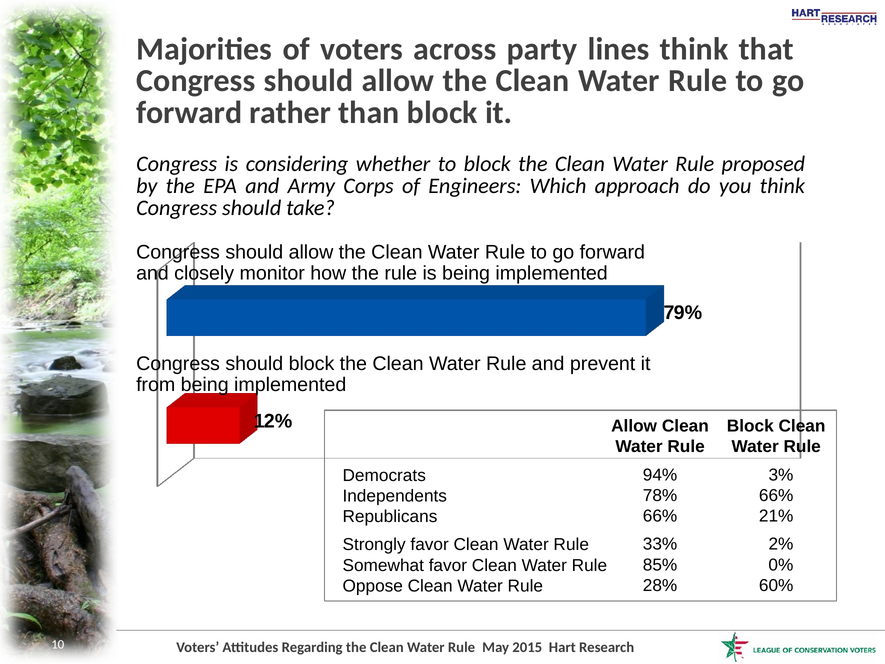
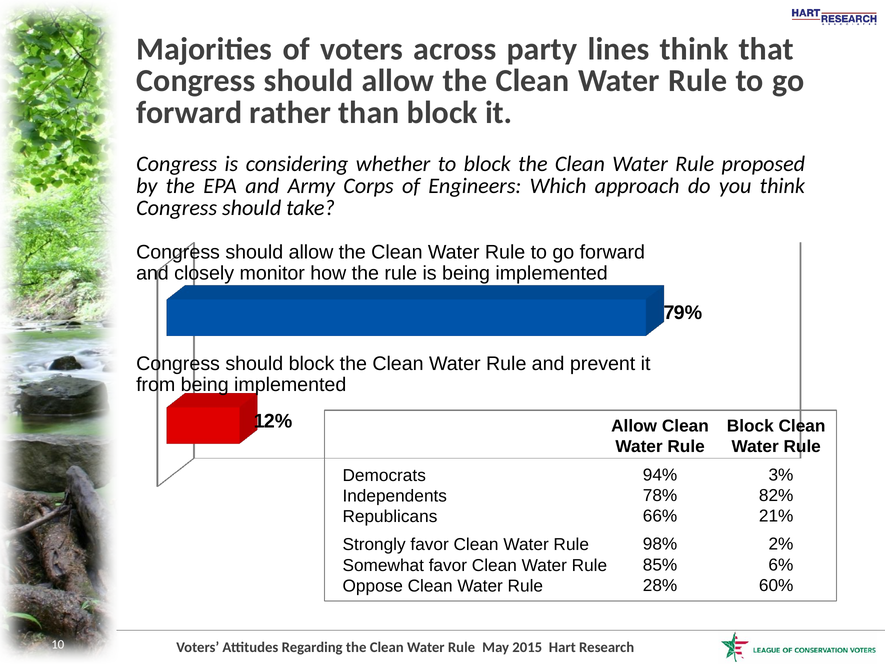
66%: 66% -> 82% (776, 495)
33%: 33% -> 98% (660, 544)
0%: 0% -> 6% (781, 565)
